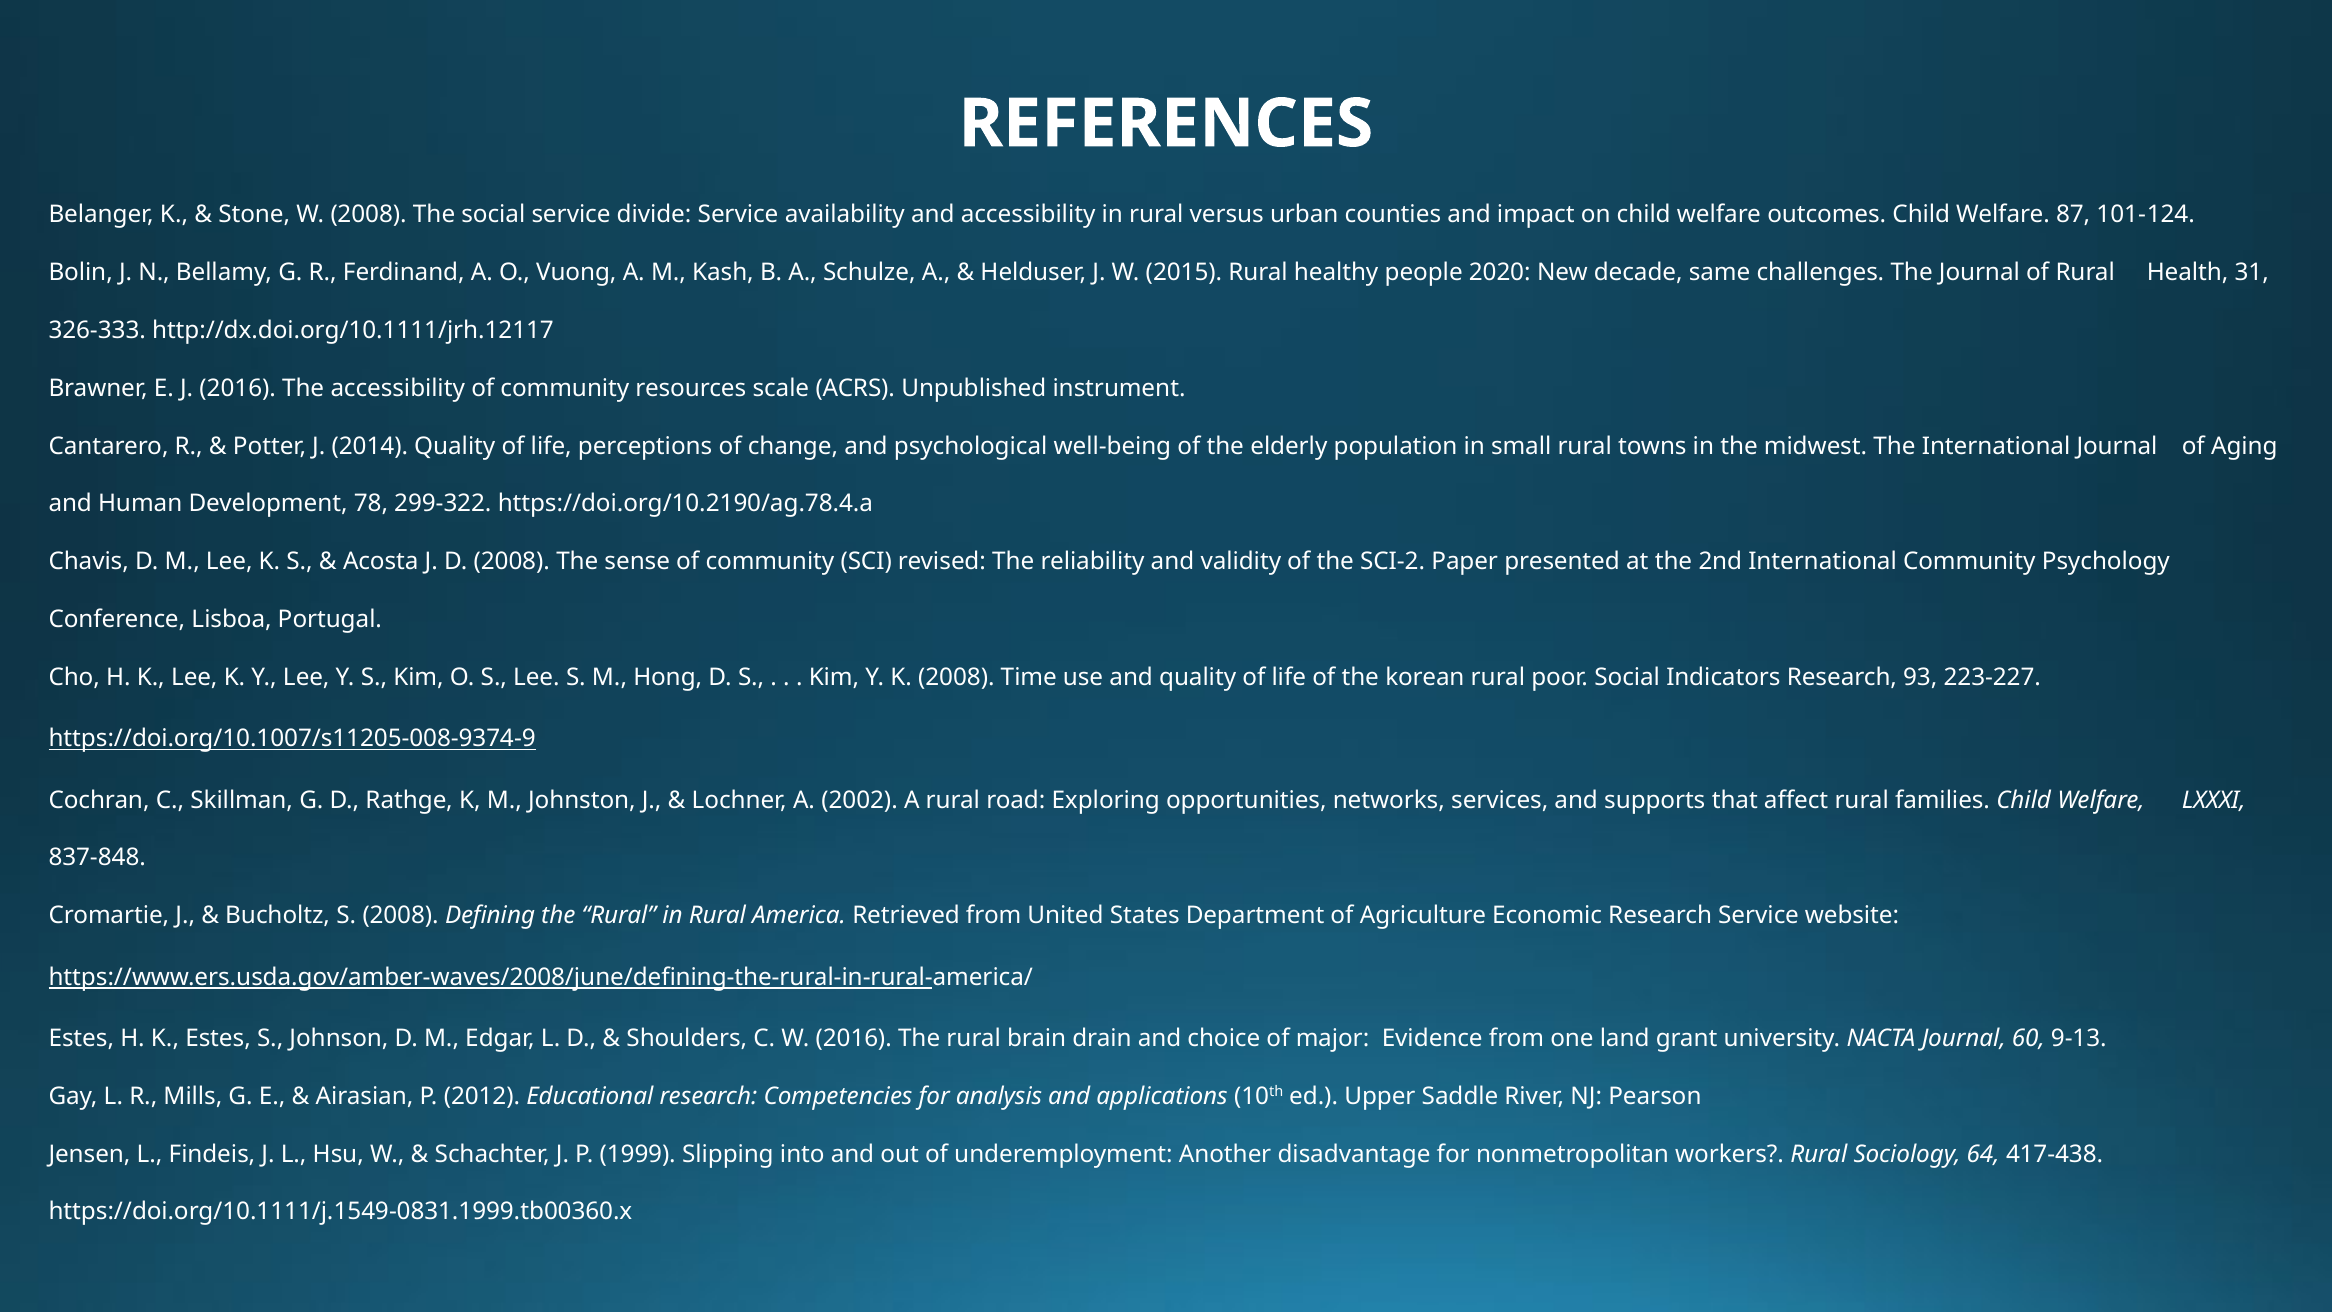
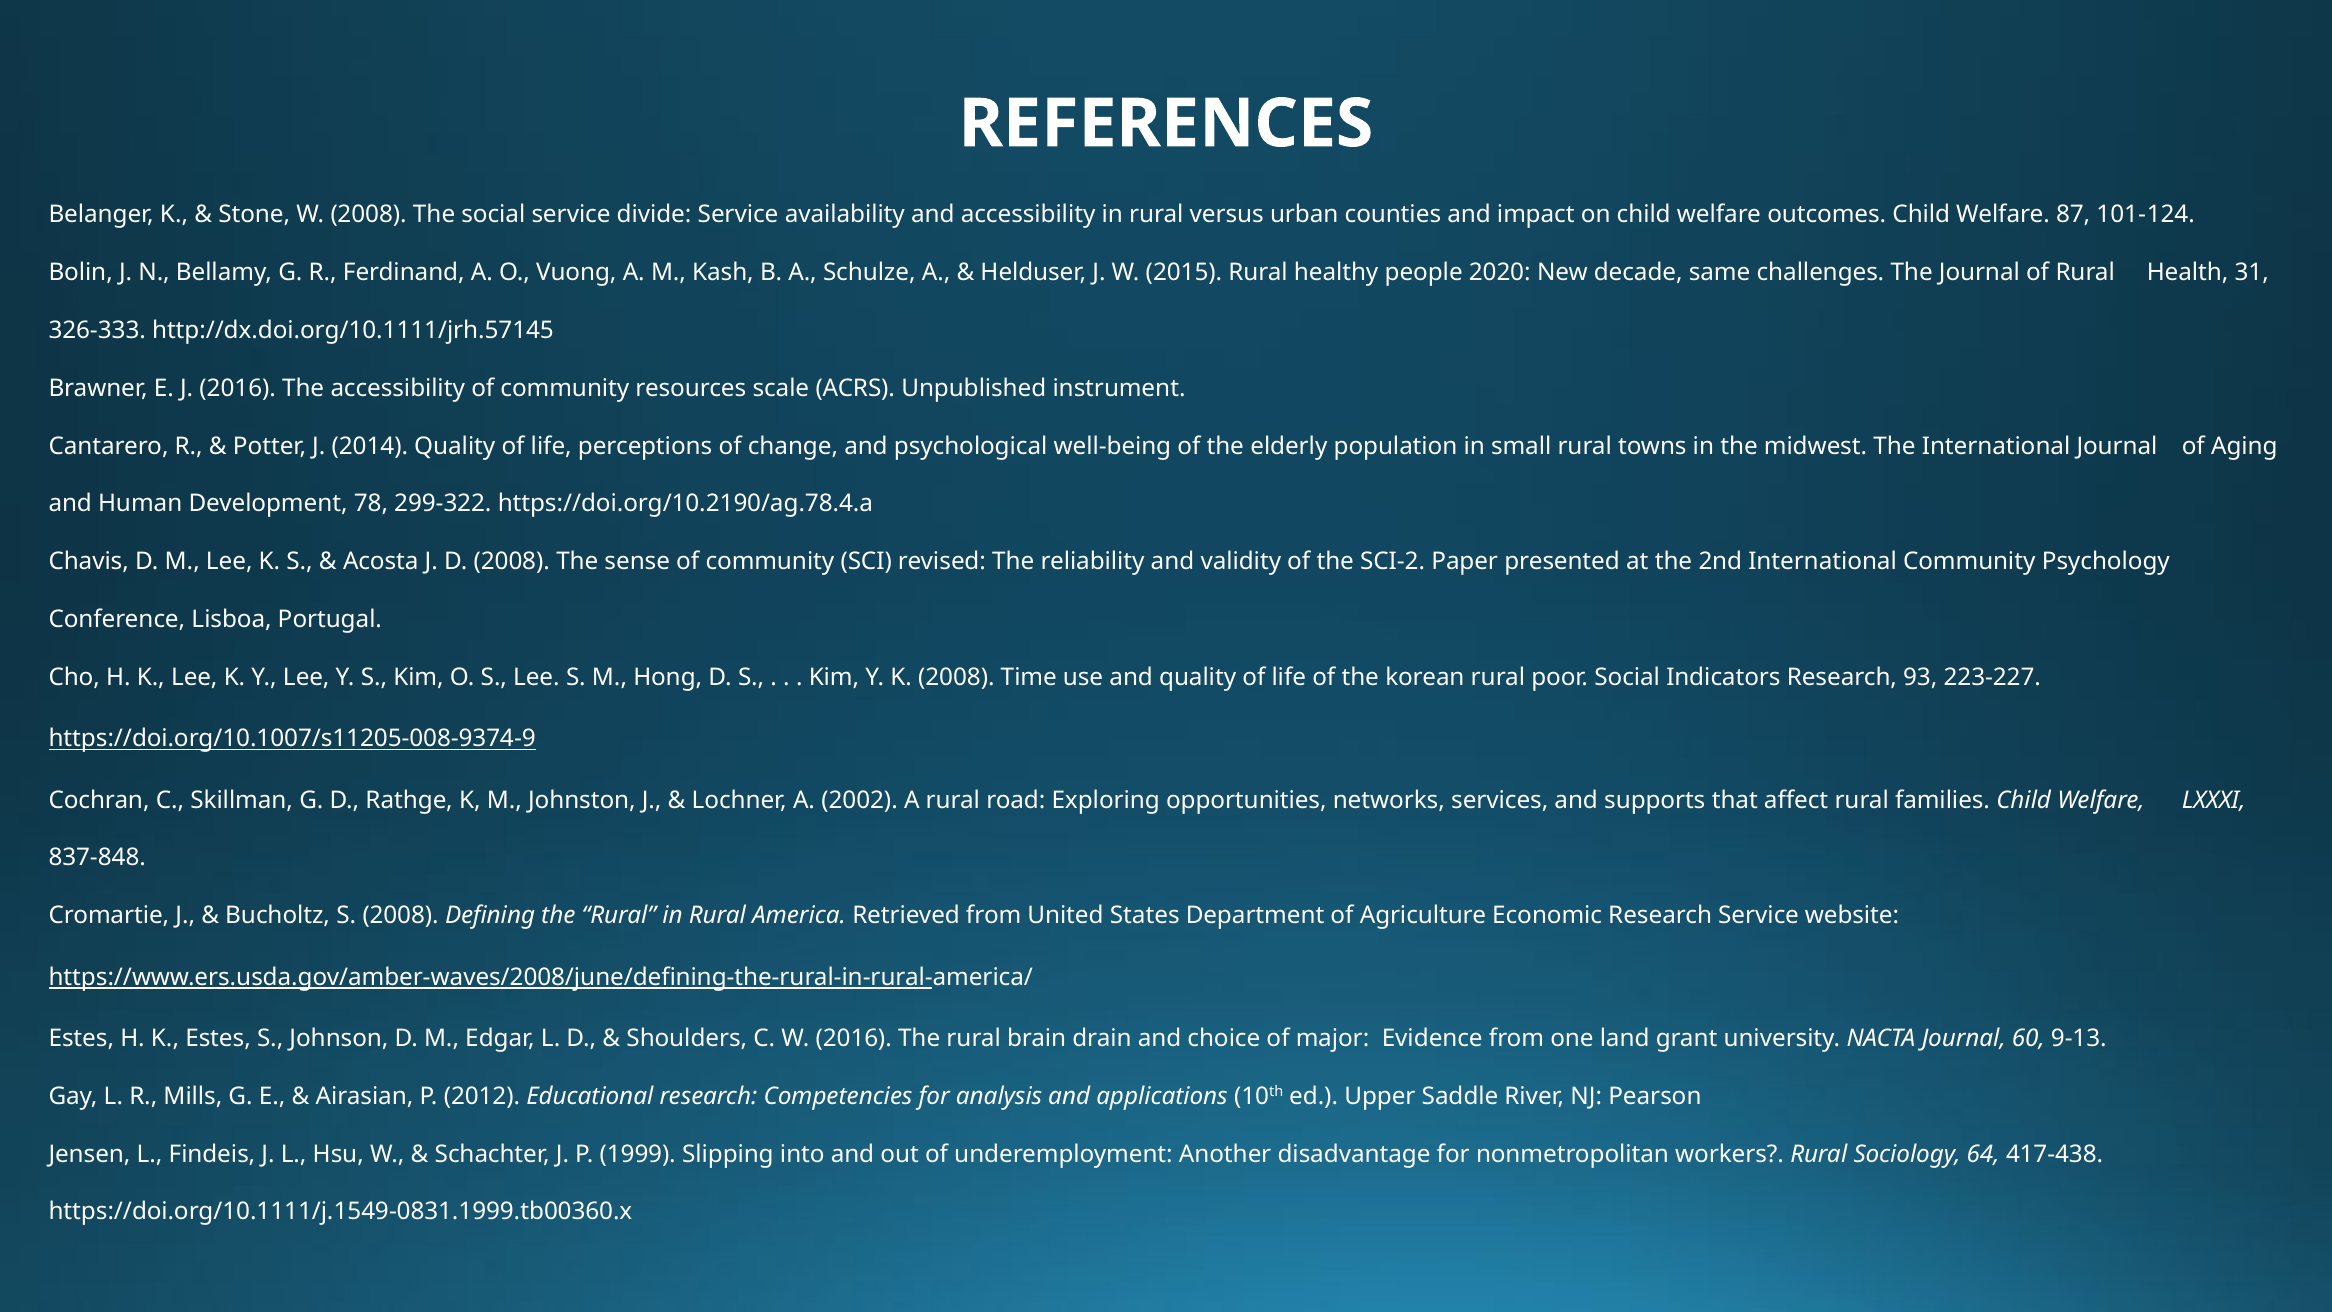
http://dx.doi.org/10.1111/jrh.12117: http://dx.doi.org/10.1111/jrh.12117 -> http://dx.doi.org/10.1111/jrh.57145 (353, 330)
